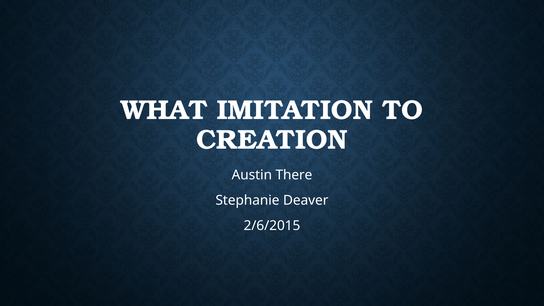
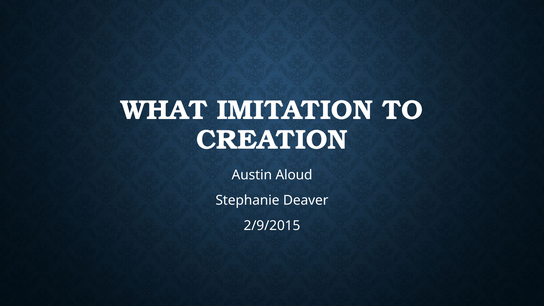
There: There -> Aloud (294, 175)
2/6/2015: 2/6/2015 -> 2/9/2015 (272, 226)
